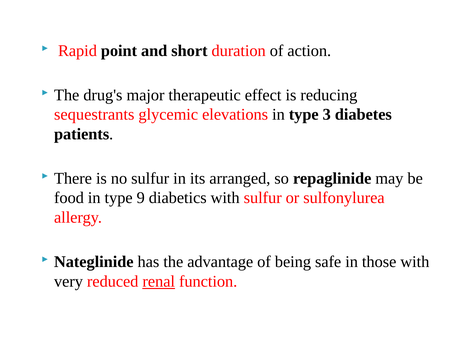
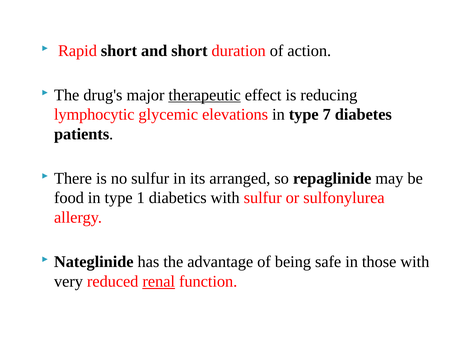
Rapid point: point -> short (119, 51)
therapeutic underline: none -> present (205, 95)
sequestrants: sequestrants -> lymphocytic (94, 114)
3: 3 -> 7 (327, 114)
9: 9 -> 1 (141, 198)
